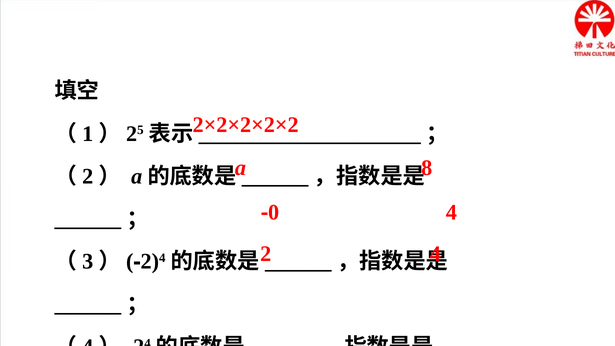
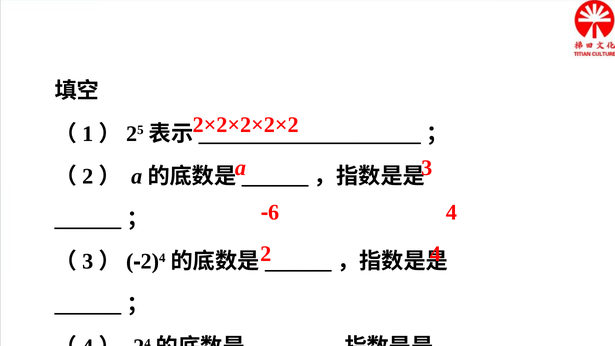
8: 8 -> 3 (427, 168)
0: 0 -> 6 (274, 212)
